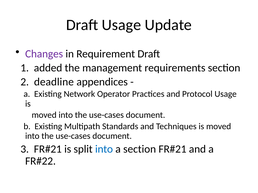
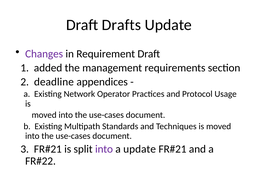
Draft Usage: Usage -> Drafts (121, 25)
into colour: blue -> purple (104, 149)
a section: section -> update (140, 149)
